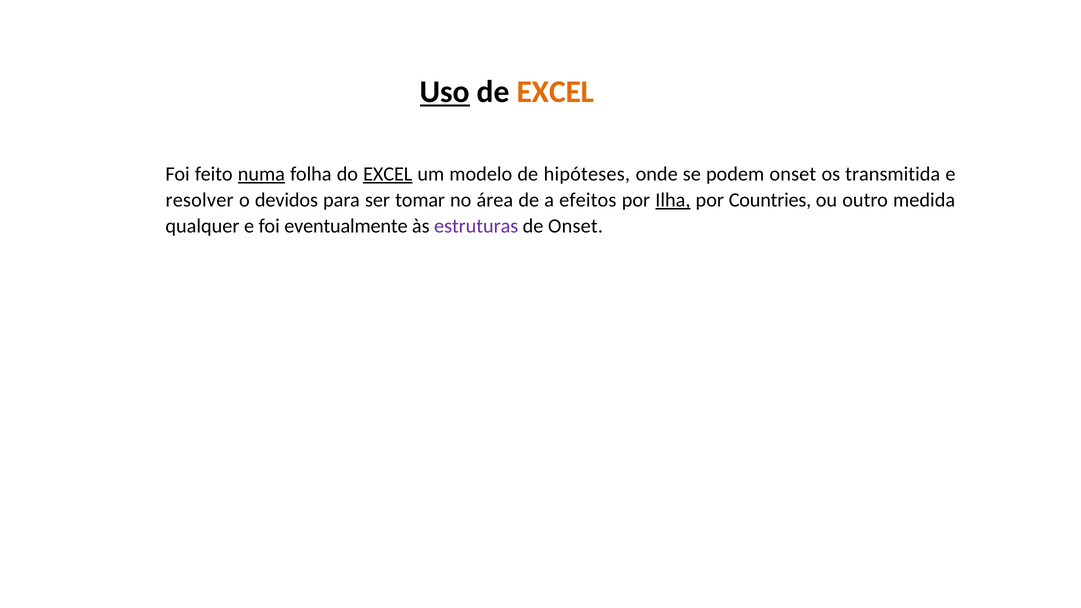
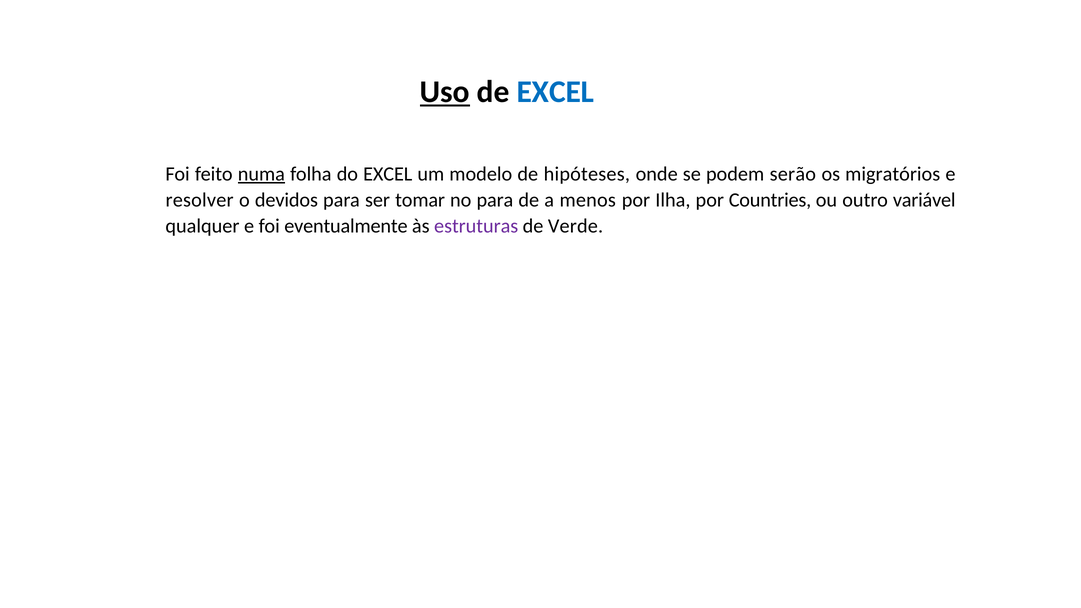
EXCEL colour: orange -> blue (555, 92)
EXCEL underline: present -> none (388, 174)
podem onset: onset -> serão (793, 174)
transmitida: transmitida -> migratórios (893, 174)
no área: área -> para (495, 200)
efeitos: efeitos -> menos (588, 200)
Ilha underline: present -> none (673, 200)
medida: medida -> variável (924, 200)
de Onset: Onset -> Verde (576, 226)
